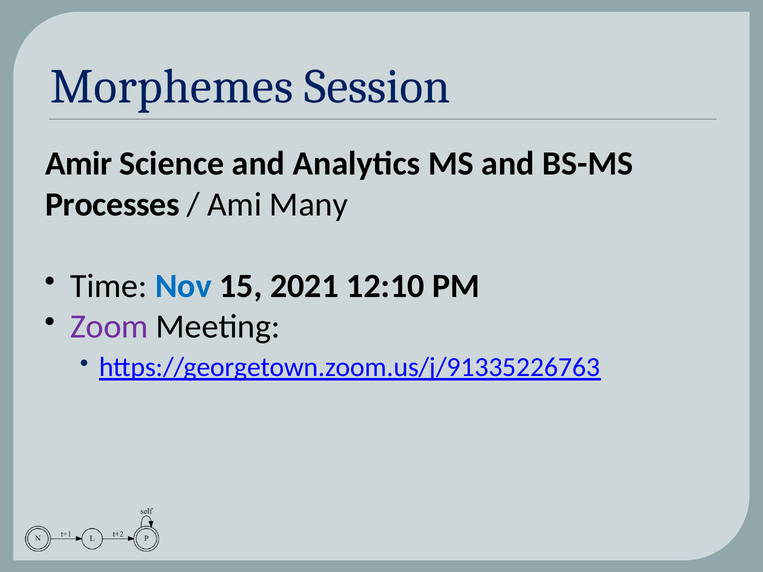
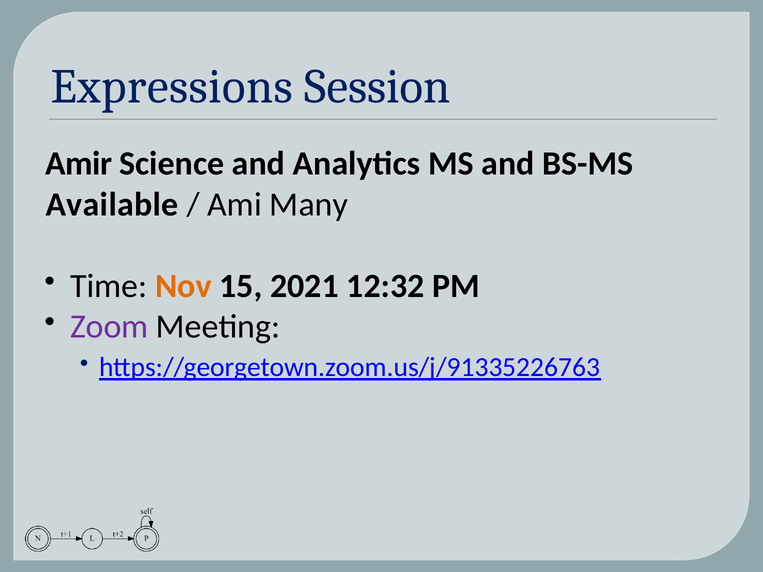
Morphemes: Morphemes -> Expressions (172, 87)
Processes: Processes -> Available (112, 205)
Nov colour: blue -> orange (183, 286)
12:10: 12:10 -> 12:32 (386, 286)
